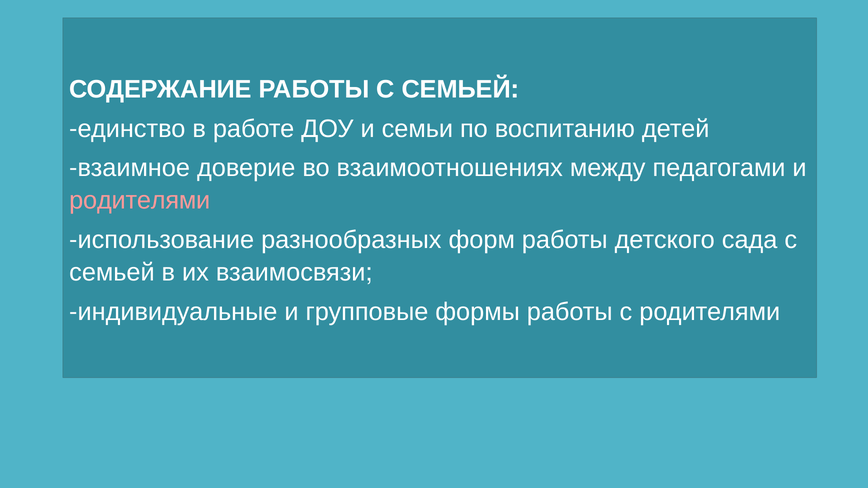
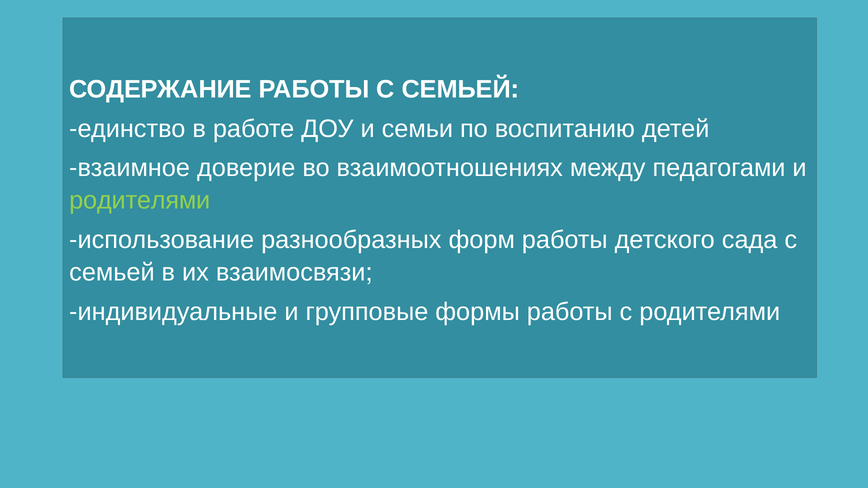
родителями colour: pink -> light green (140, 201)
